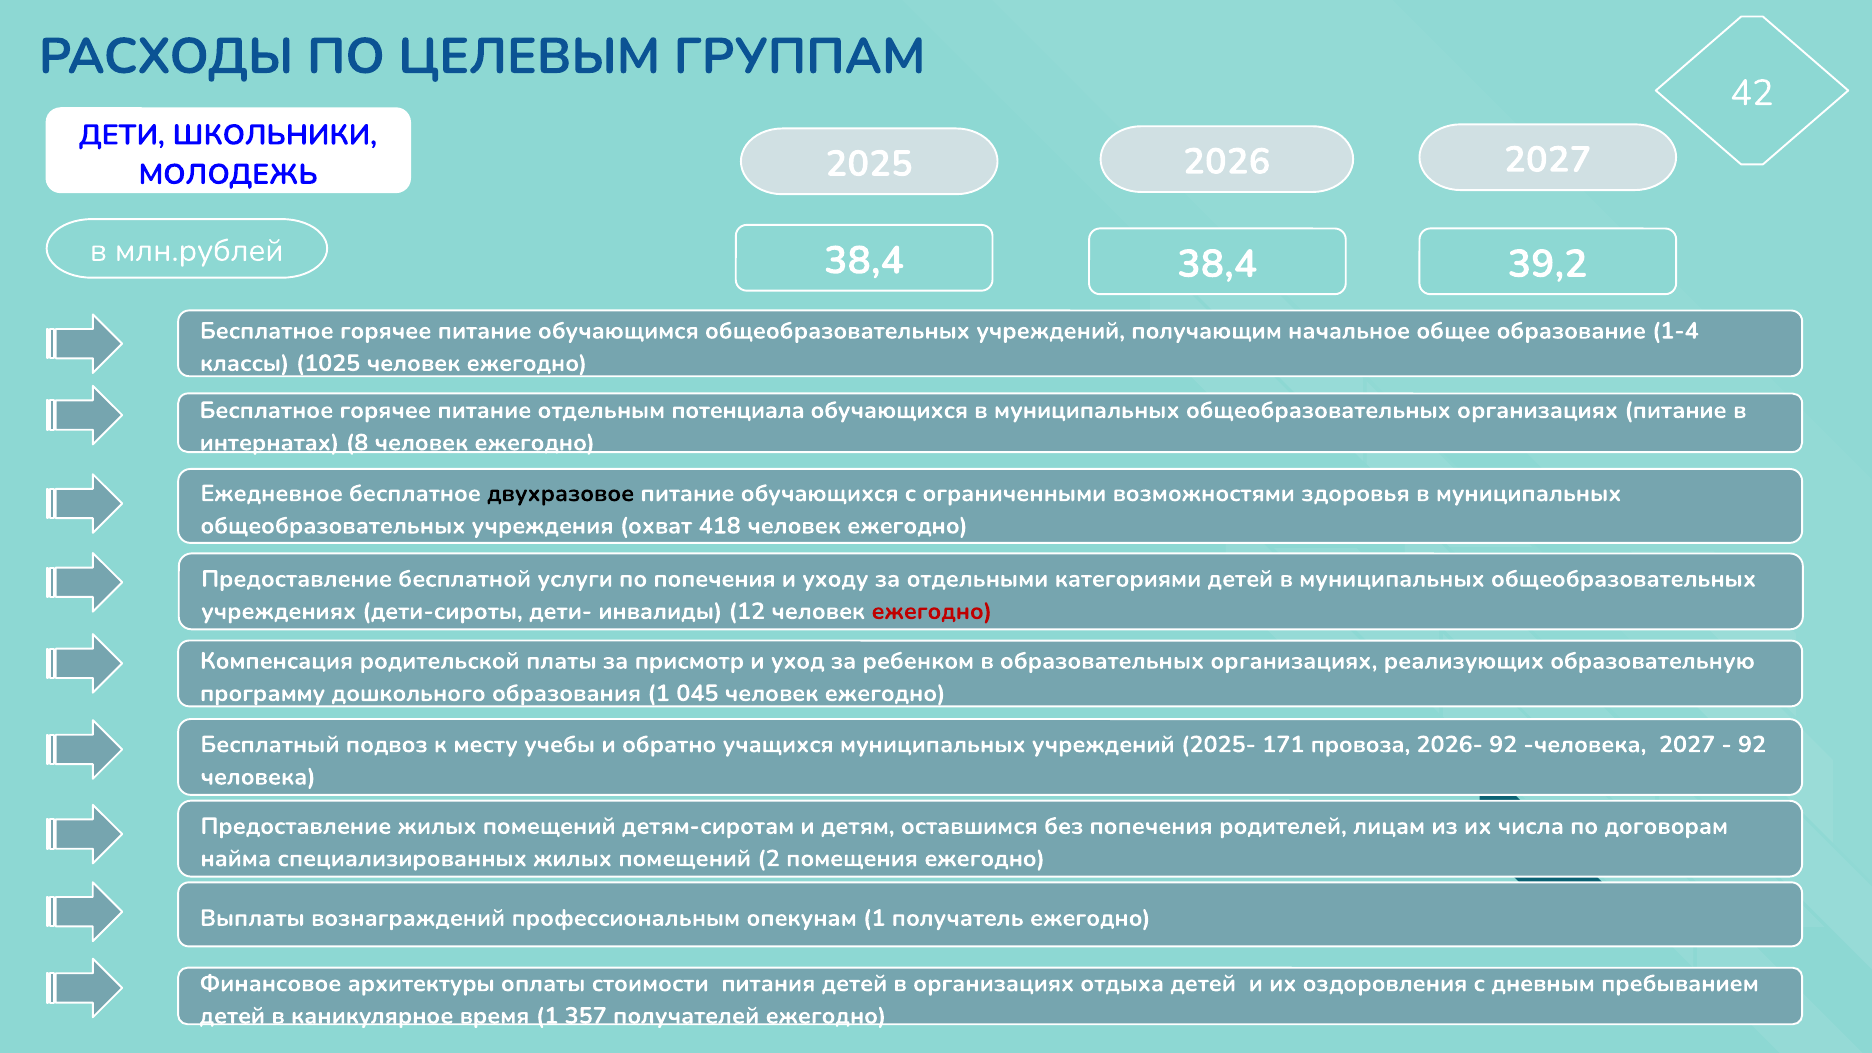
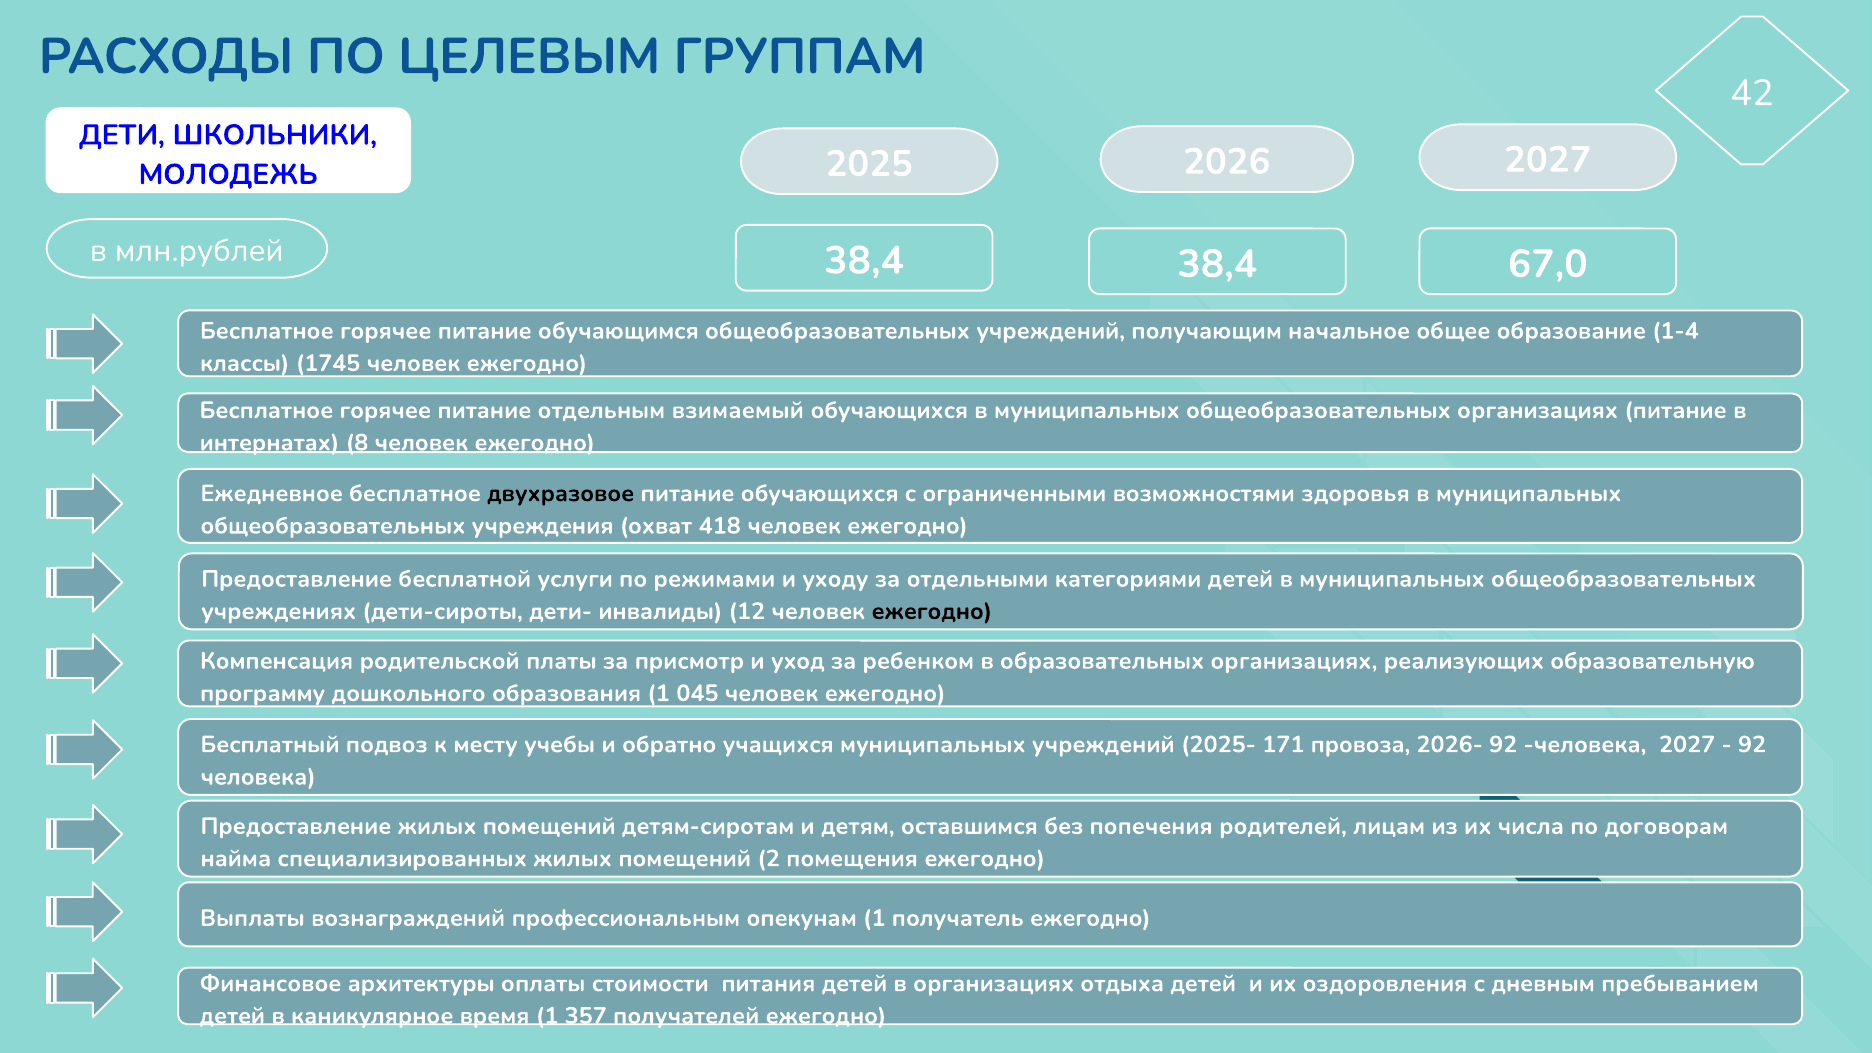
39,2: 39,2 -> 67,0 (1548, 264)
1025: 1025 -> 1745 (328, 363)
потенциала: потенциала -> взимаемый (738, 410)
по попечения: попечения -> режимами (714, 579)
ежегодно colour: red -> black (932, 611)
